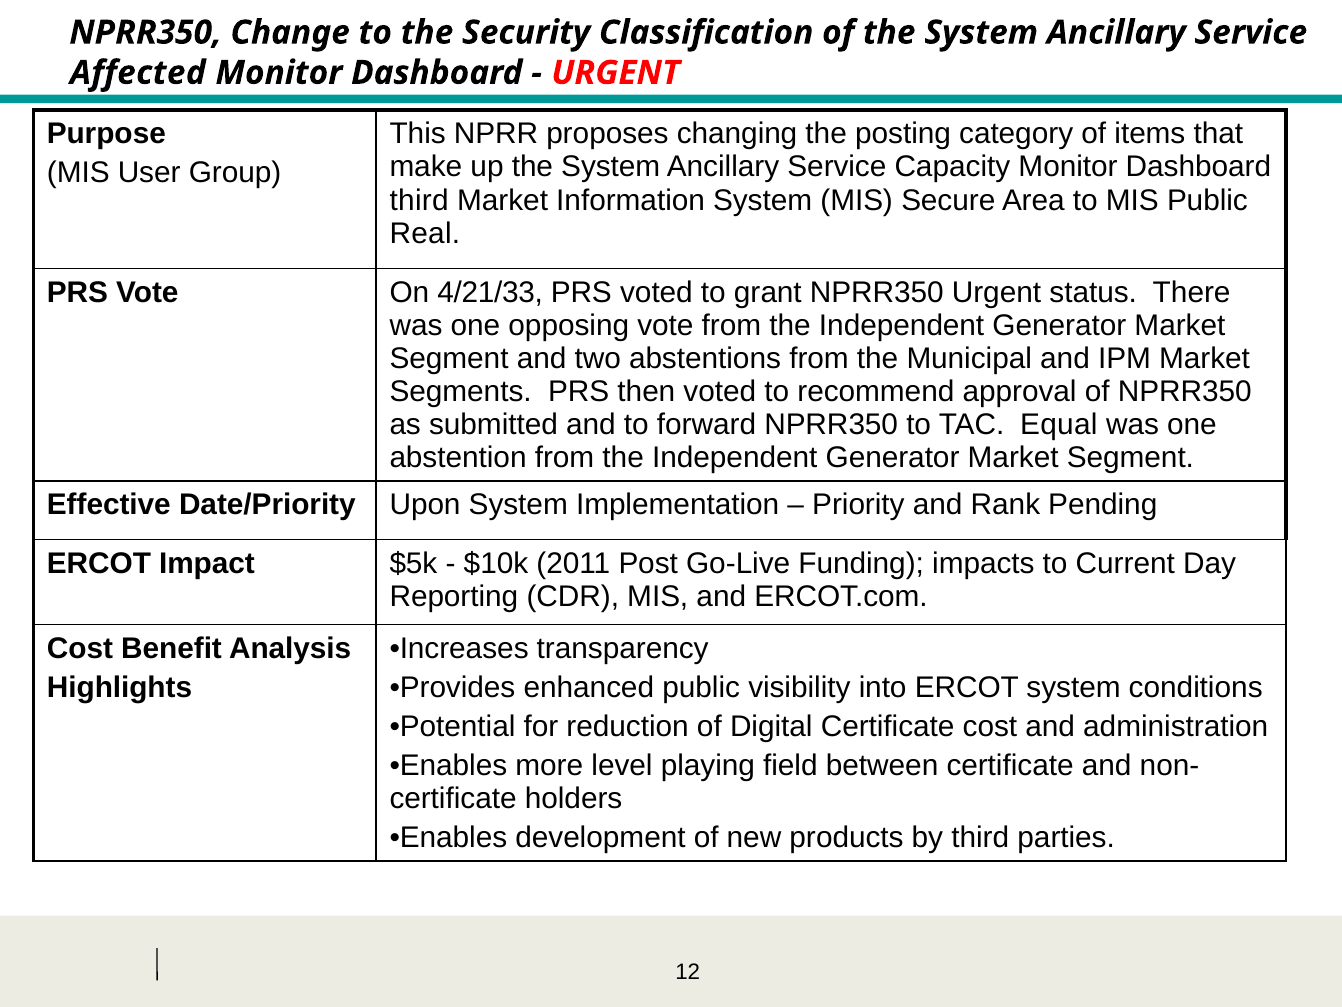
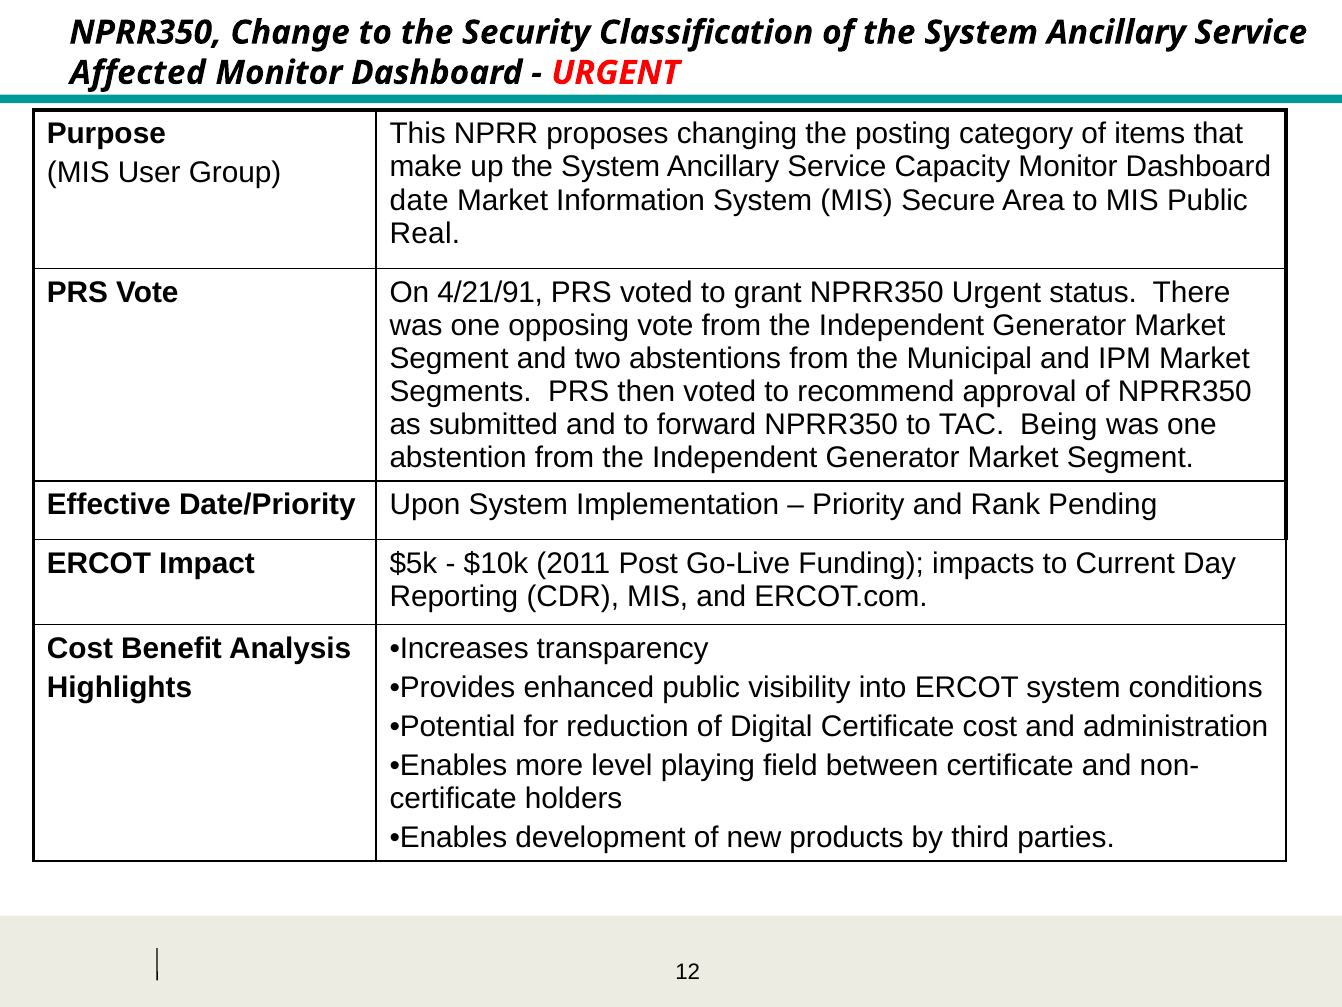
third: third -> date (419, 200)
4/21/33: 4/21/33 -> 4/21/91 (490, 292)
Equal: Equal -> Being (1059, 425)
